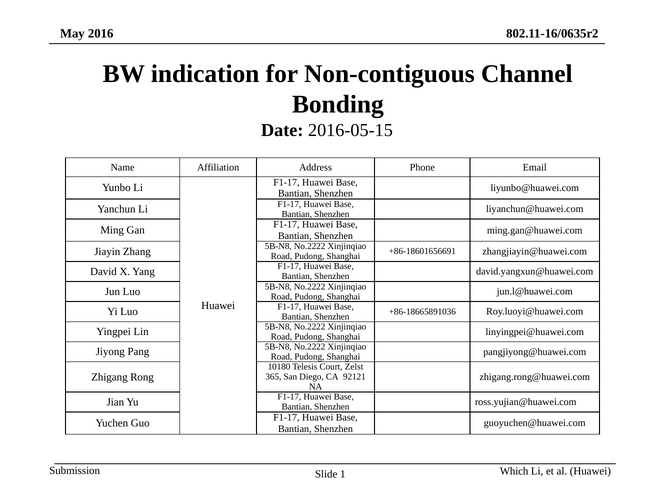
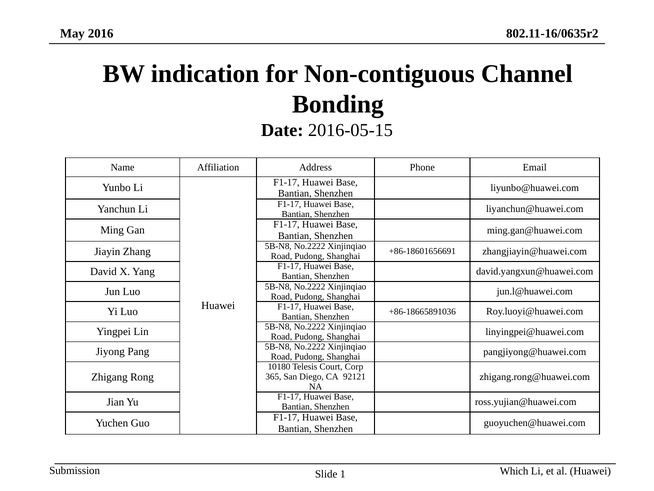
Zelst: Zelst -> Corp (354, 366)
